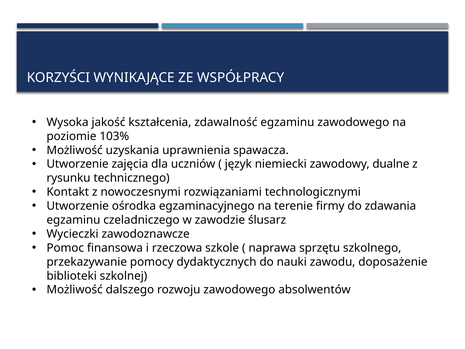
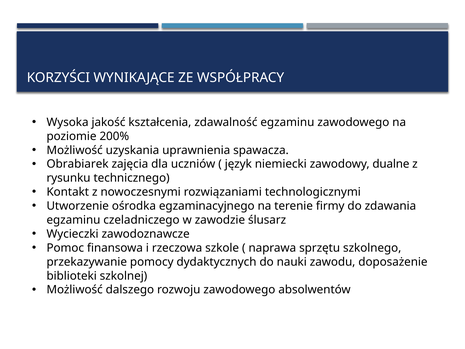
103%: 103% -> 200% (114, 136)
Utworzenie: Utworzenie -> Obrabiarek (78, 164)
